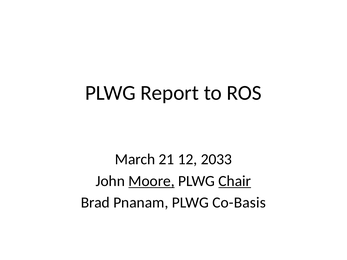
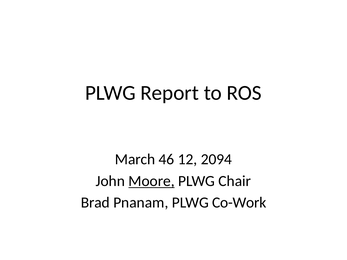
21: 21 -> 46 (166, 160)
2033: 2033 -> 2094 (216, 160)
Chair underline: present -> none (235, 181)
Co-Basis: Co-Basis -> Co-Work (239, 203)
